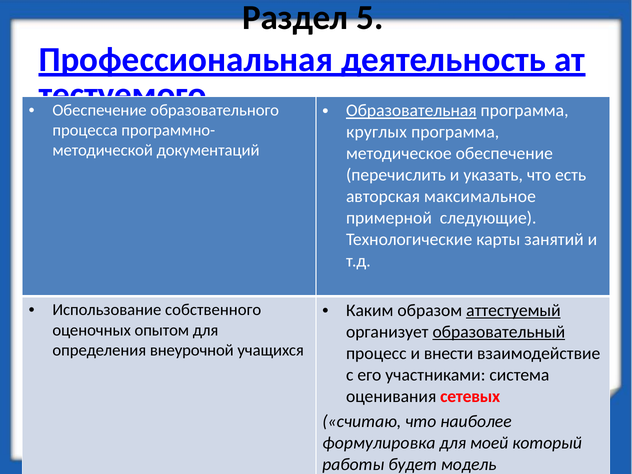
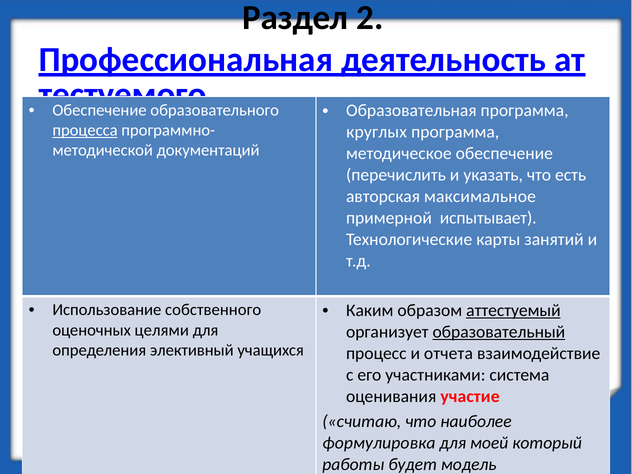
5: 5 -> 2 (370, 18)
Образовательная underline: present -> none (411, 111)
процесса underline: none -> present (85, 130)
следующие: следующие -> испытывает (488, 218)
опытом: опытом -> целями (162, 330)
внеурочной: внеурочной -> элективный (192, 350)
внести: внести -> отчета (448, 353)
сетевых: сетевых -> участие (470, 396)
